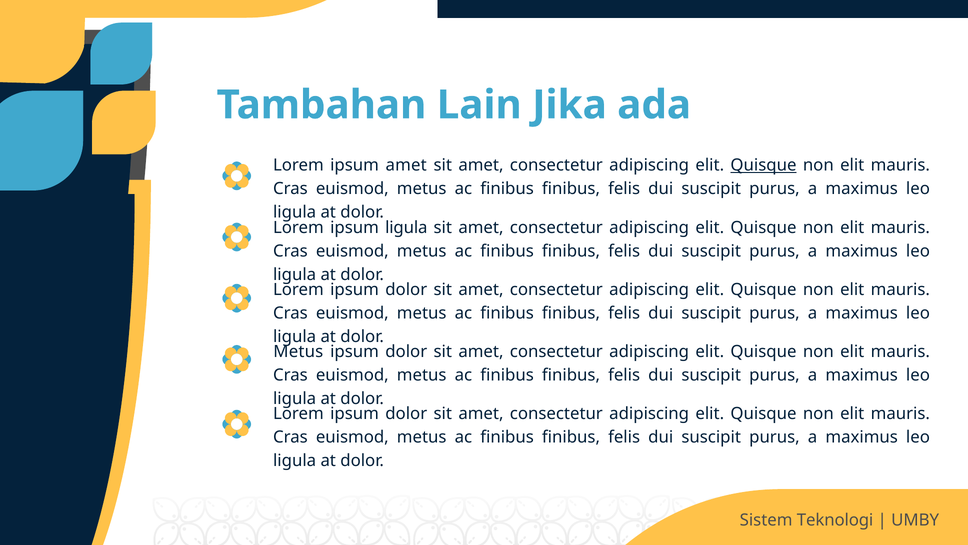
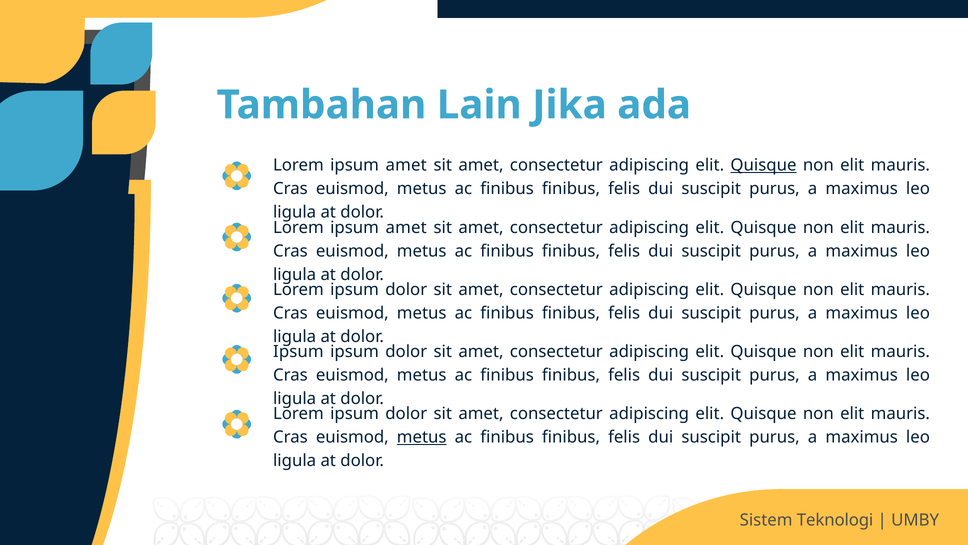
ligula: ligula -> amet (406, 227)
Metus: Metus -> Ipsum (298, 351)
metus underline: none -> present (422, 437)
